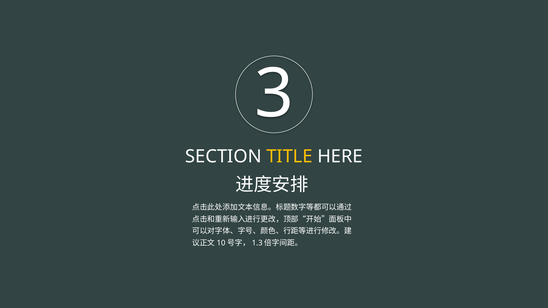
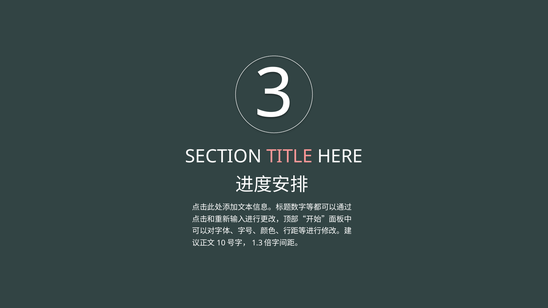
TITLE colour: yellow -> pink (289, 157)
